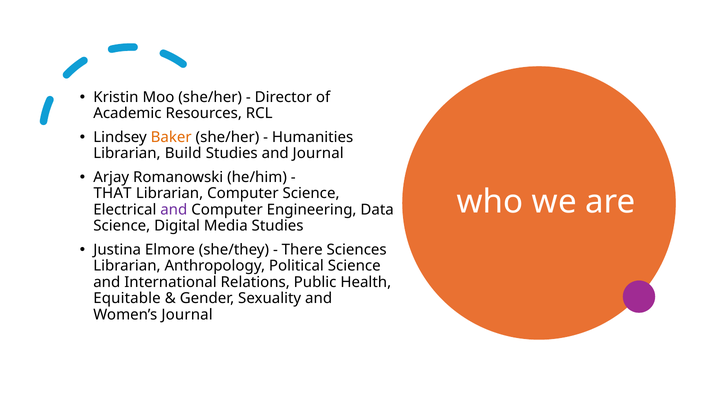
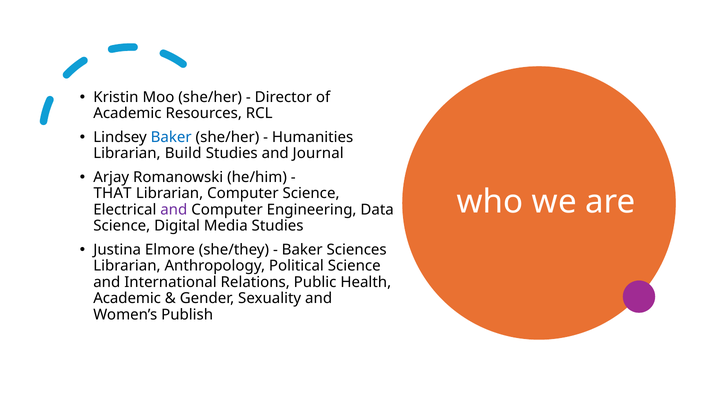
Baker colour: orange -> blue (171, 137)
There: There -> Baker (302, 250)
Equitable: Equitable -> Academic (127, 299)
Women’s Journal: Journal -> Publish (187, 315)
